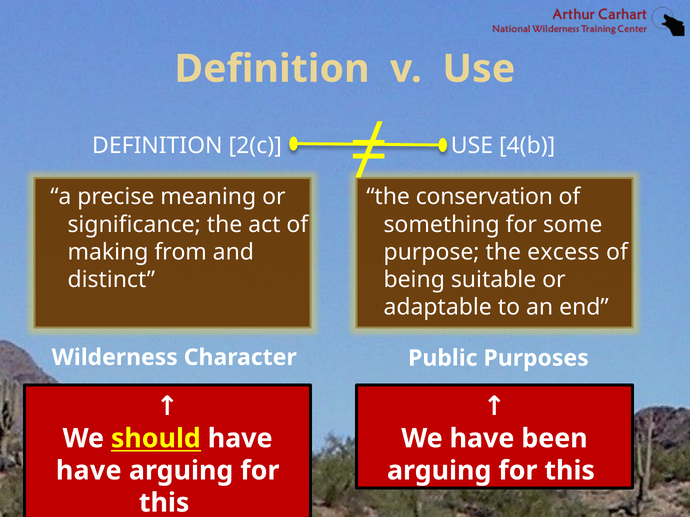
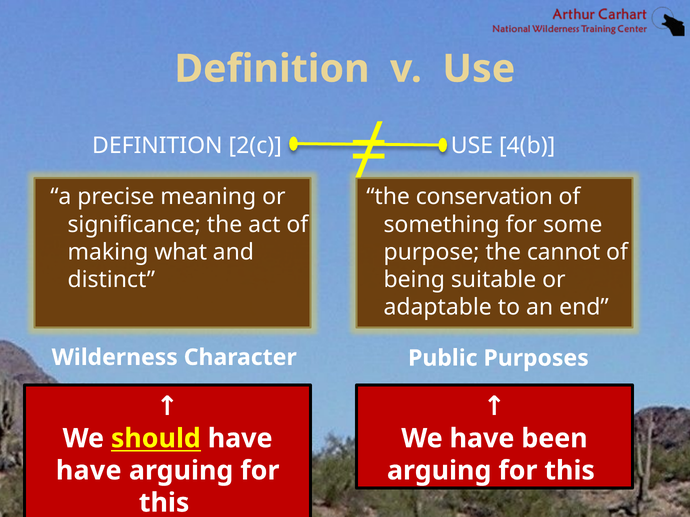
from: from -> what (181, 252)
excess: excess -> cannot (564, 252)
